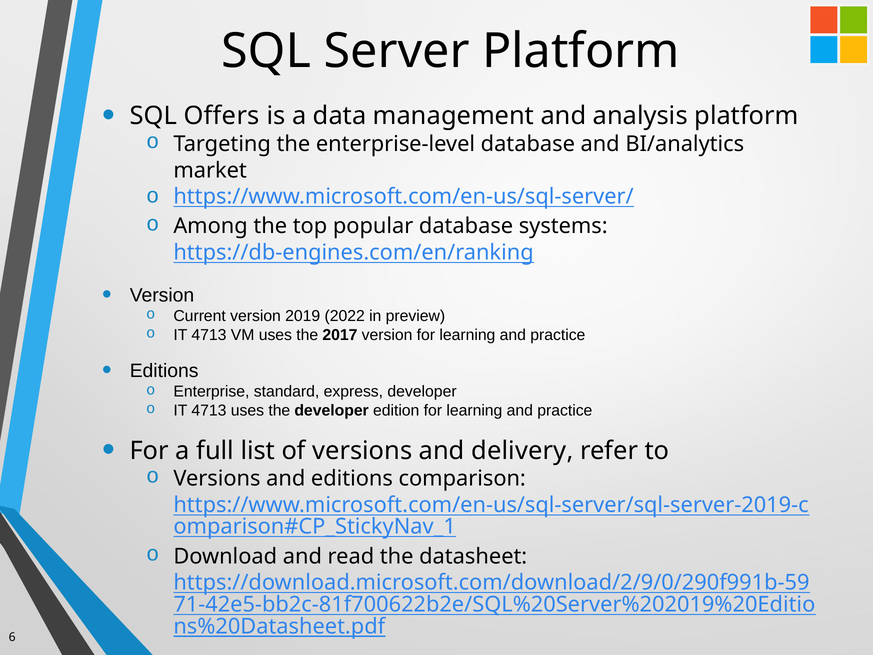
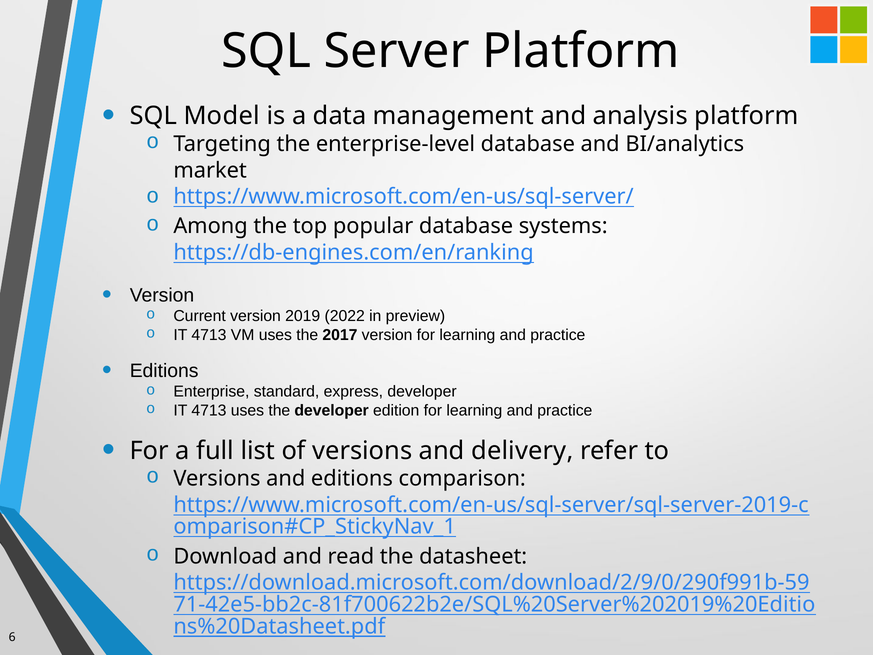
Offers: Offers -> Model (222, 116)
